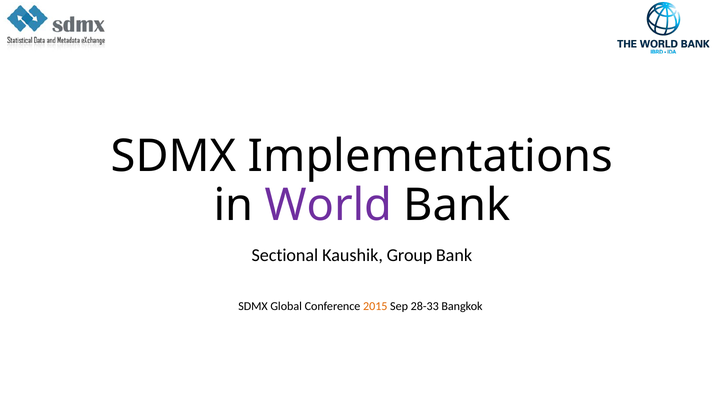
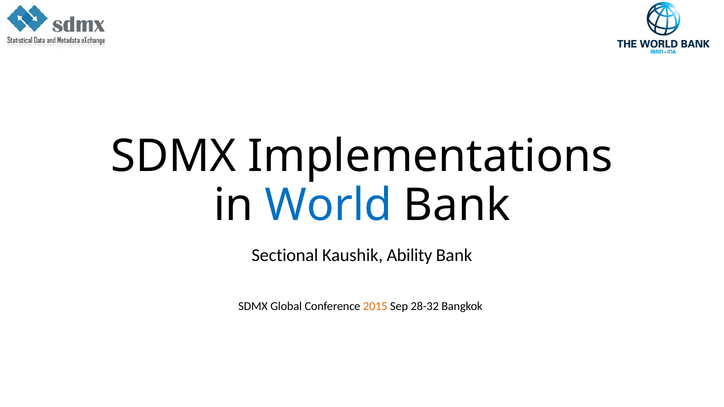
World colour: purple -> blue (328, 205)
Group: Group -> Ability (409, 256)
28-33: 28-33 -> 28-32 (425, 307)
